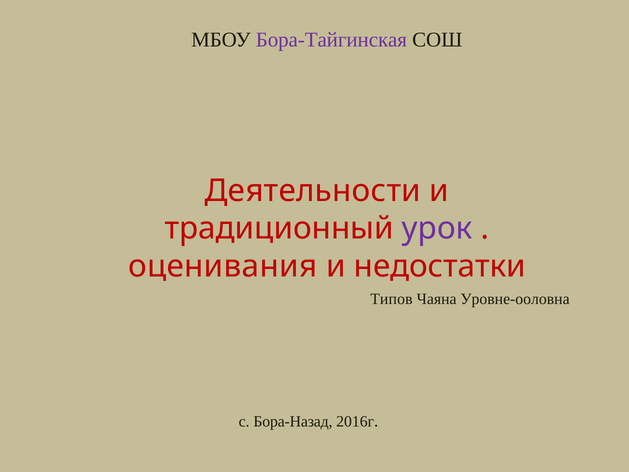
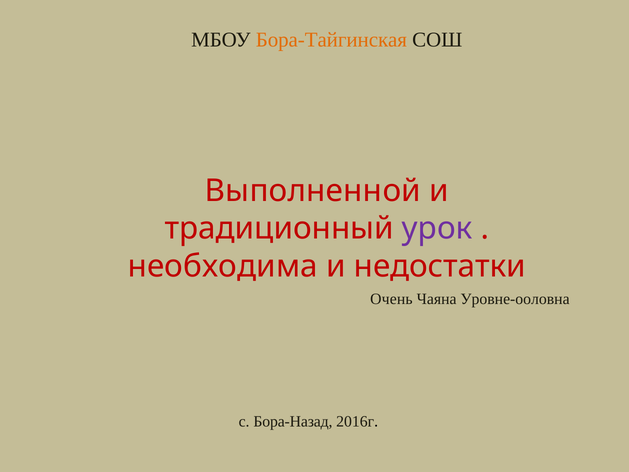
Бора-Тайгинская colour: purple -> orange (331, 40)
Деятельности: Деятельности -> Выполненной (313, 191)
оценивания: оценивания -> необходима (223, 266)
Типов: Типов -> Очень (391, 299)
